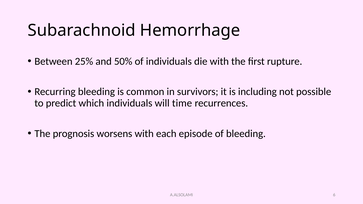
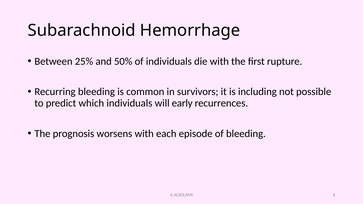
time: time -> early (182, 103)
